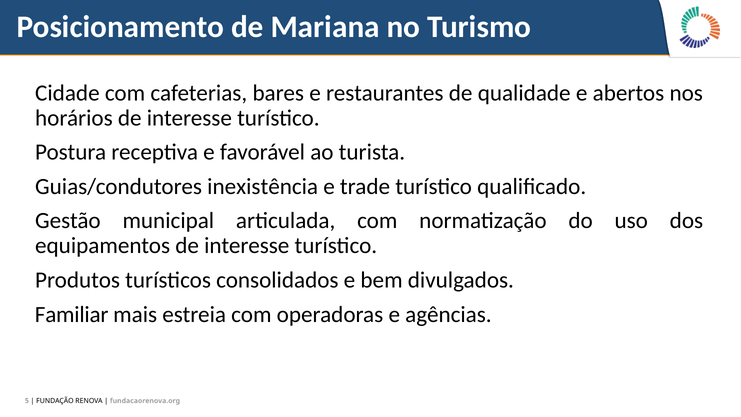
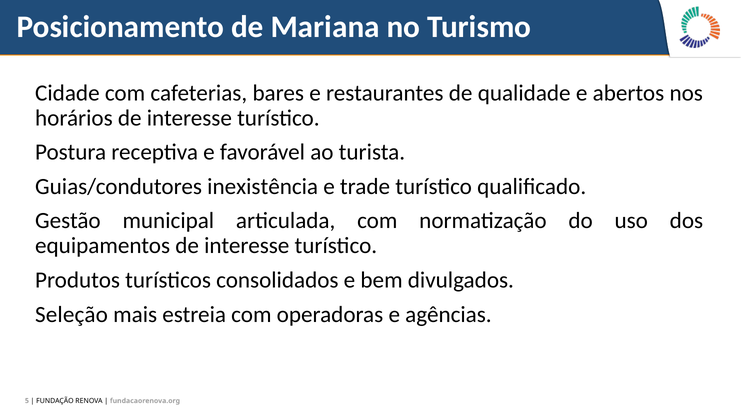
Familiar: Familiar -> Seleção (71, 314)
